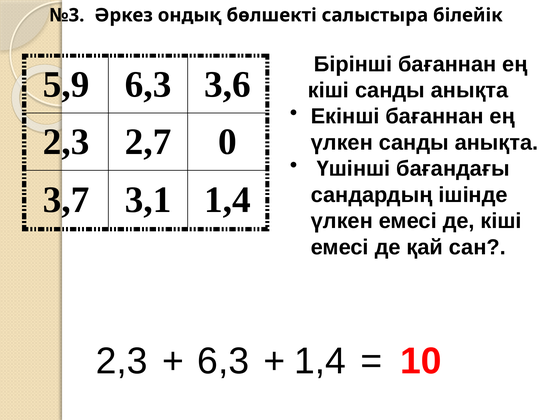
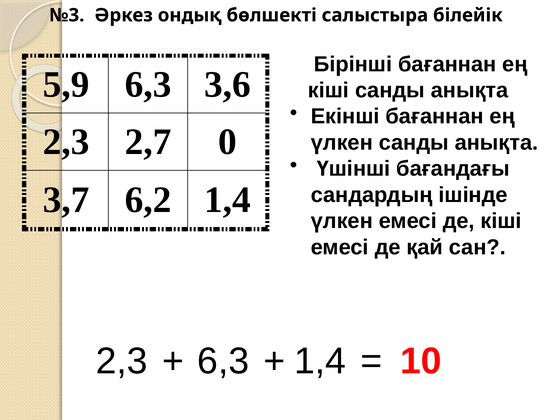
3,1: 3,1 -> 6,2 (148, 200)
